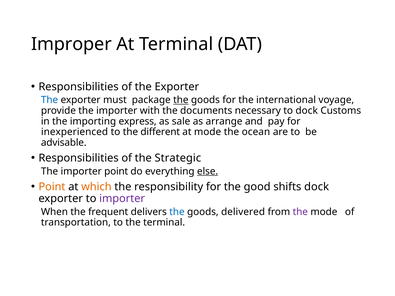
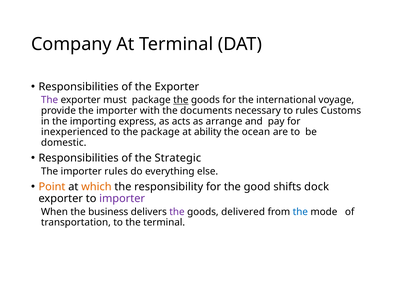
Improper: Improper -> Company (71, 44)
The colour: blue -> purple (50, 100)
to dock: dock -> rules (307, 111)
sale: sale -> acts (181, 121)
the different: different -> package (160, 132)
at mode: mode -> ability (208, 132)
advisable: advisable -> domestic (64, 143)
importer point: point -> rules (116, 171)
else underline: present -> none (208, 171)
frequent: frequent -> business (108, 212)
the colour: blue -> purple (177, 212)
the colour: purple -> blue (300, 212)
